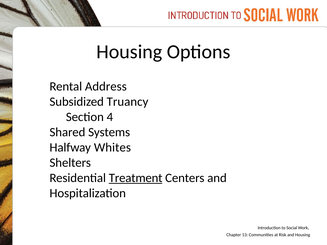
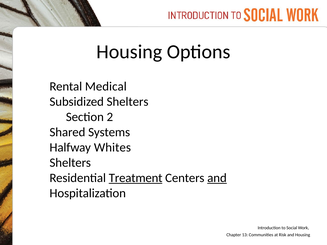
Address: Address -> Medical (106, 86)
Subsidized Truancy: Truancy -> Shelters (128, 102)
4: 4 -> 2 (110, 117)
and underline: none -> present (217, 178)
